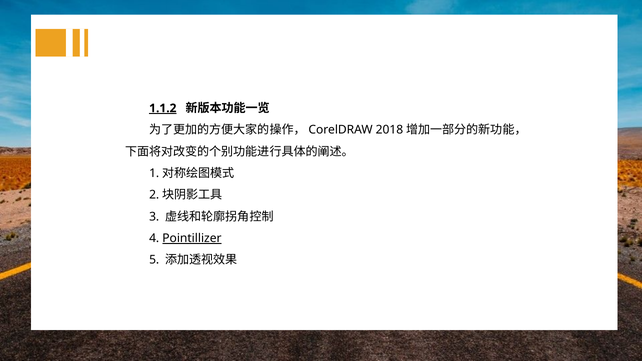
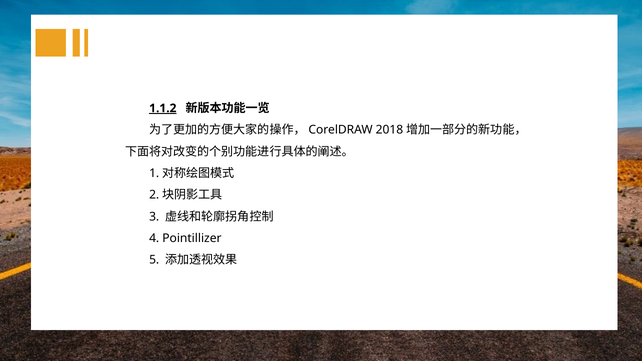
Pointillizer underline: present -> none (192, 238)
